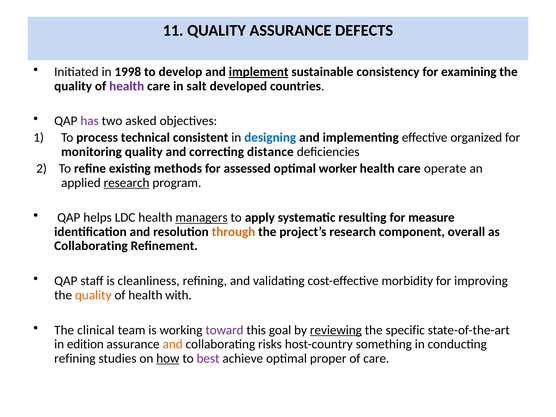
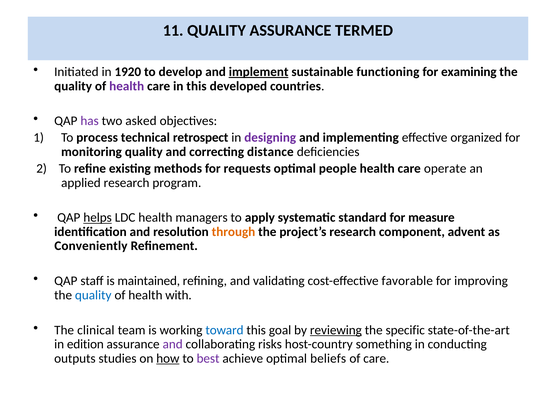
DEFECTS: DEFECTS -> TERMED (364, 30)
1998: 1998 -> 1920 (128, 72)
consistency: consistency -> functioning (388, 72)
in salt: salt -> this (197, 86)
consistent: consistent -> retrospect (201, 138)
designing colour: blue -> purple (270, 138)
assessed: assessed -> requests (247, 168)
worker: worker -> people (338, 168)
research underline: present -> none (127, 183)
helps underline: none -> present (98, 218)
managers underline: present -> none (202, 218)
resulting: resulting -> standard (363, 218)
overall: overall -> advent (466, 232)
Collaborating: Collaborating -> Conveniently (91, 246)
cleanliness: cleanliness -> maintained (149, 281)
morbidity: morbidity -> favorable (407, 281)
quality colour: orange -> blue (93, 295)
toward colour: purple -> blue (224, 330)
and colour: orange -> purple (173, 344)
refining: refining -> outputs (75, 358)
proper: proper -> beliefs (328, 358)
